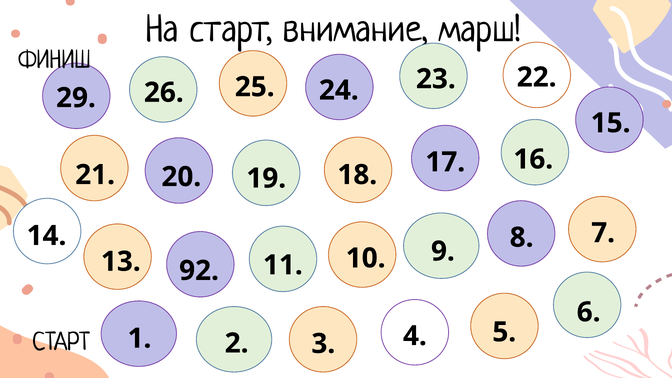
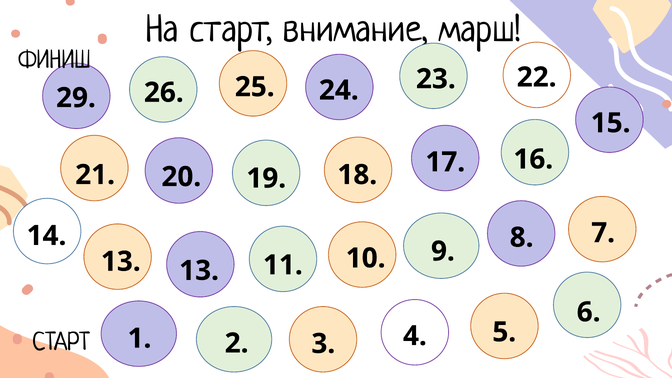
13 92: 92 -> 13 (199, 271)
